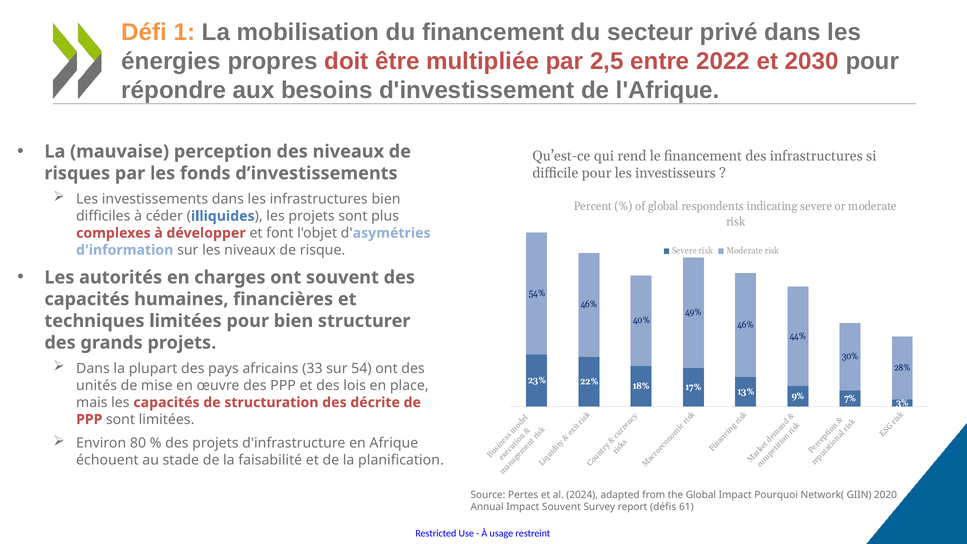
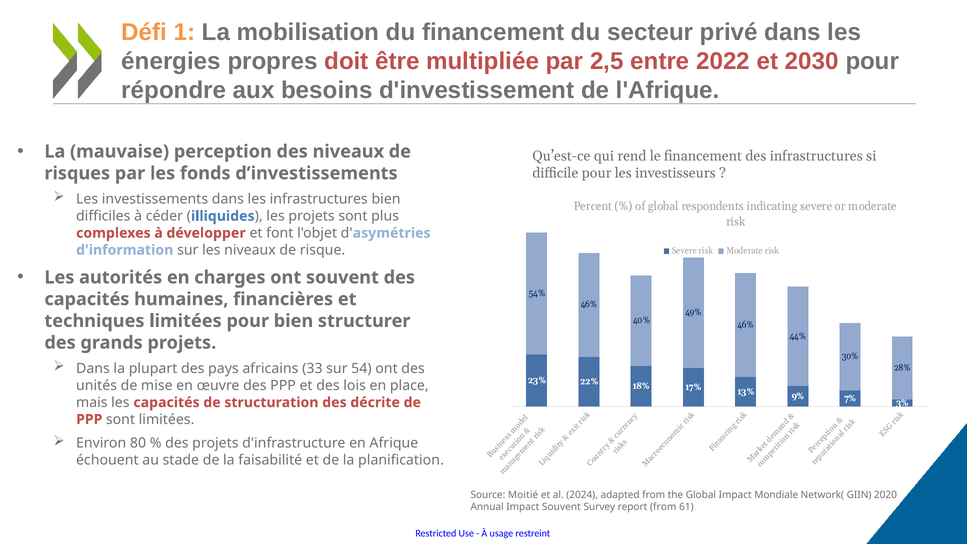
Pertes: Pertes -> Moitié (523, 495)
Pourquoi: Pourquoi -> Mondiale (776, 495)
report défis: défis -> from (663, 507)
